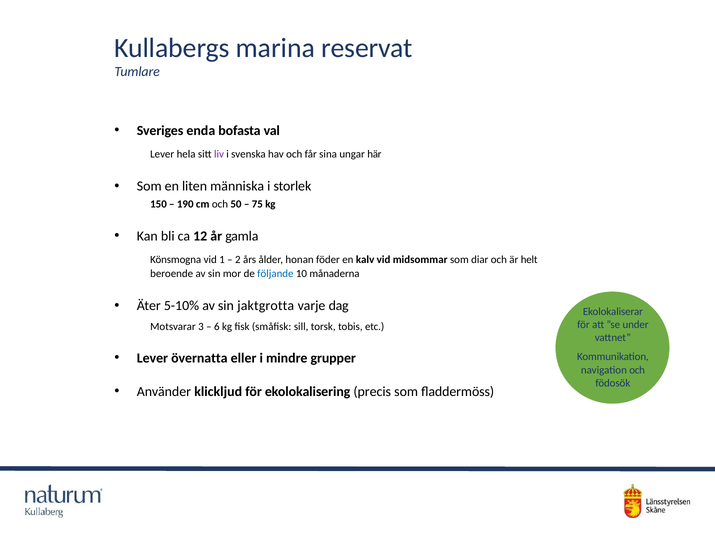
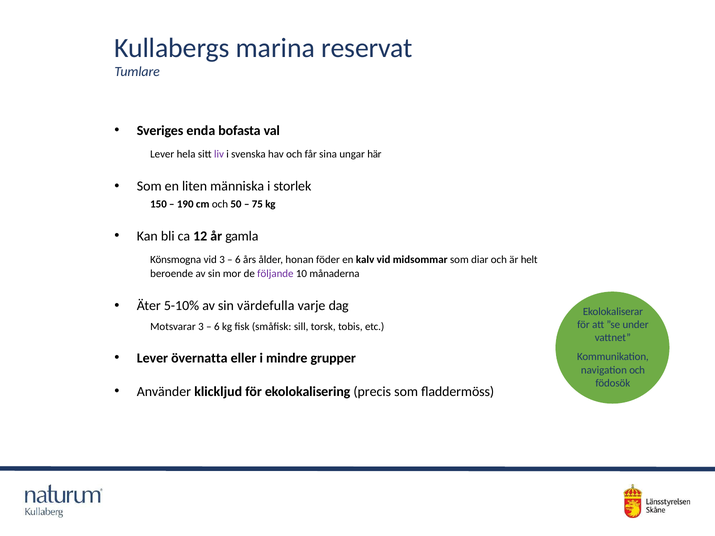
vid 1: 1 -> 3 (222, 260)
2: 2 -> 6 (238, 260)
följande colour: blue -> purple (275, 274)
jaktgrotta: jaktgrotta -> värdefulla (266, 306)
